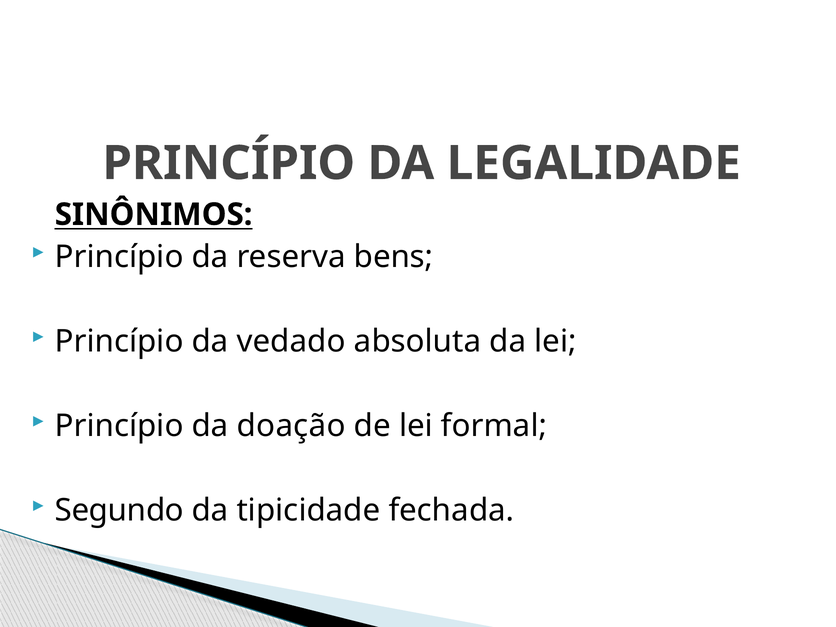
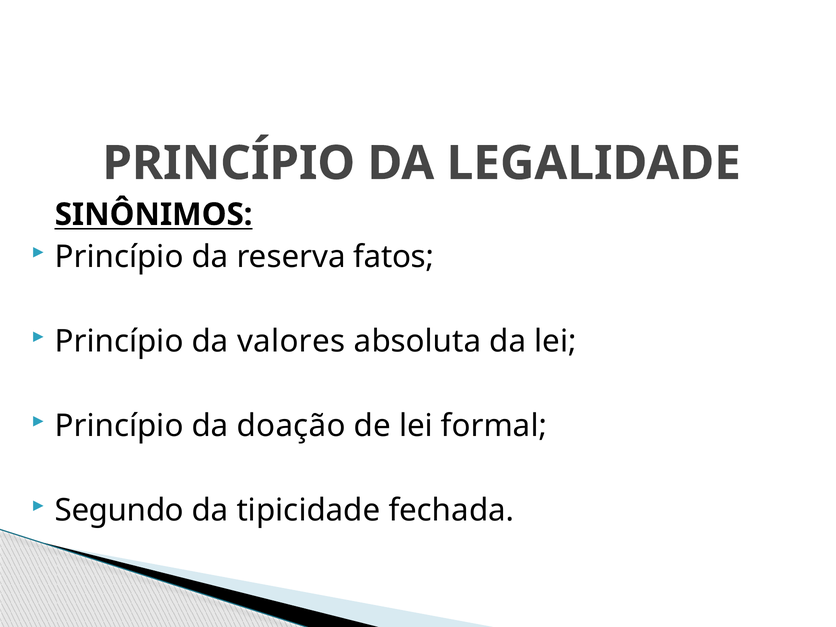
bens: bens -> fatos (394, 257)
vedado: vedado -> valores (291, 341)
